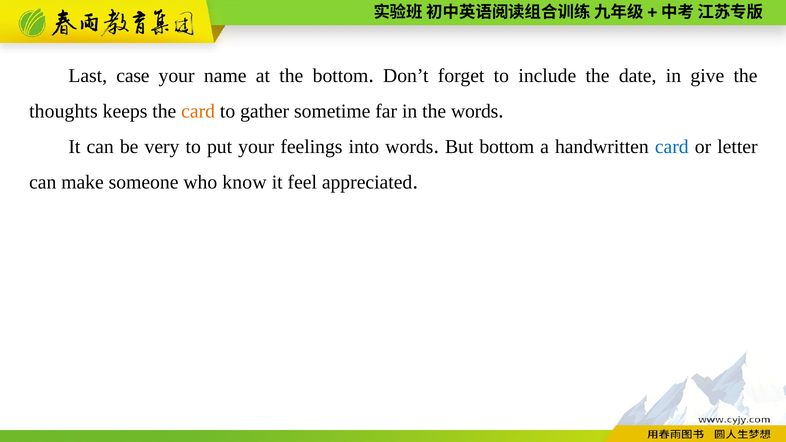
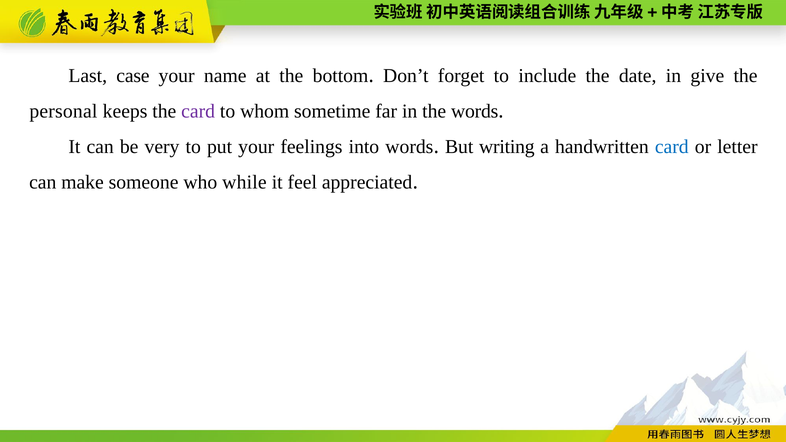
thoughts: thoughts -> personal (63, 111)
card colour: orange -> purple (198, 111)
gather: gather -> whom (265, 111)
But bottom: bottom -> writing (507, 147)
know: know -> while (244, 182)
